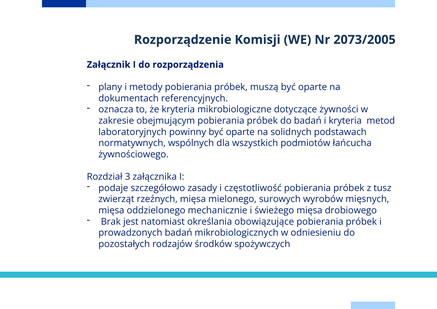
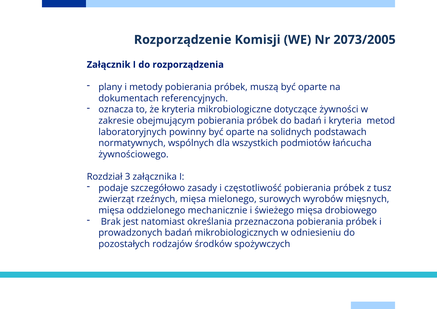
obowiązujące: obowiązujące -> przeznaczona (264, 222)
